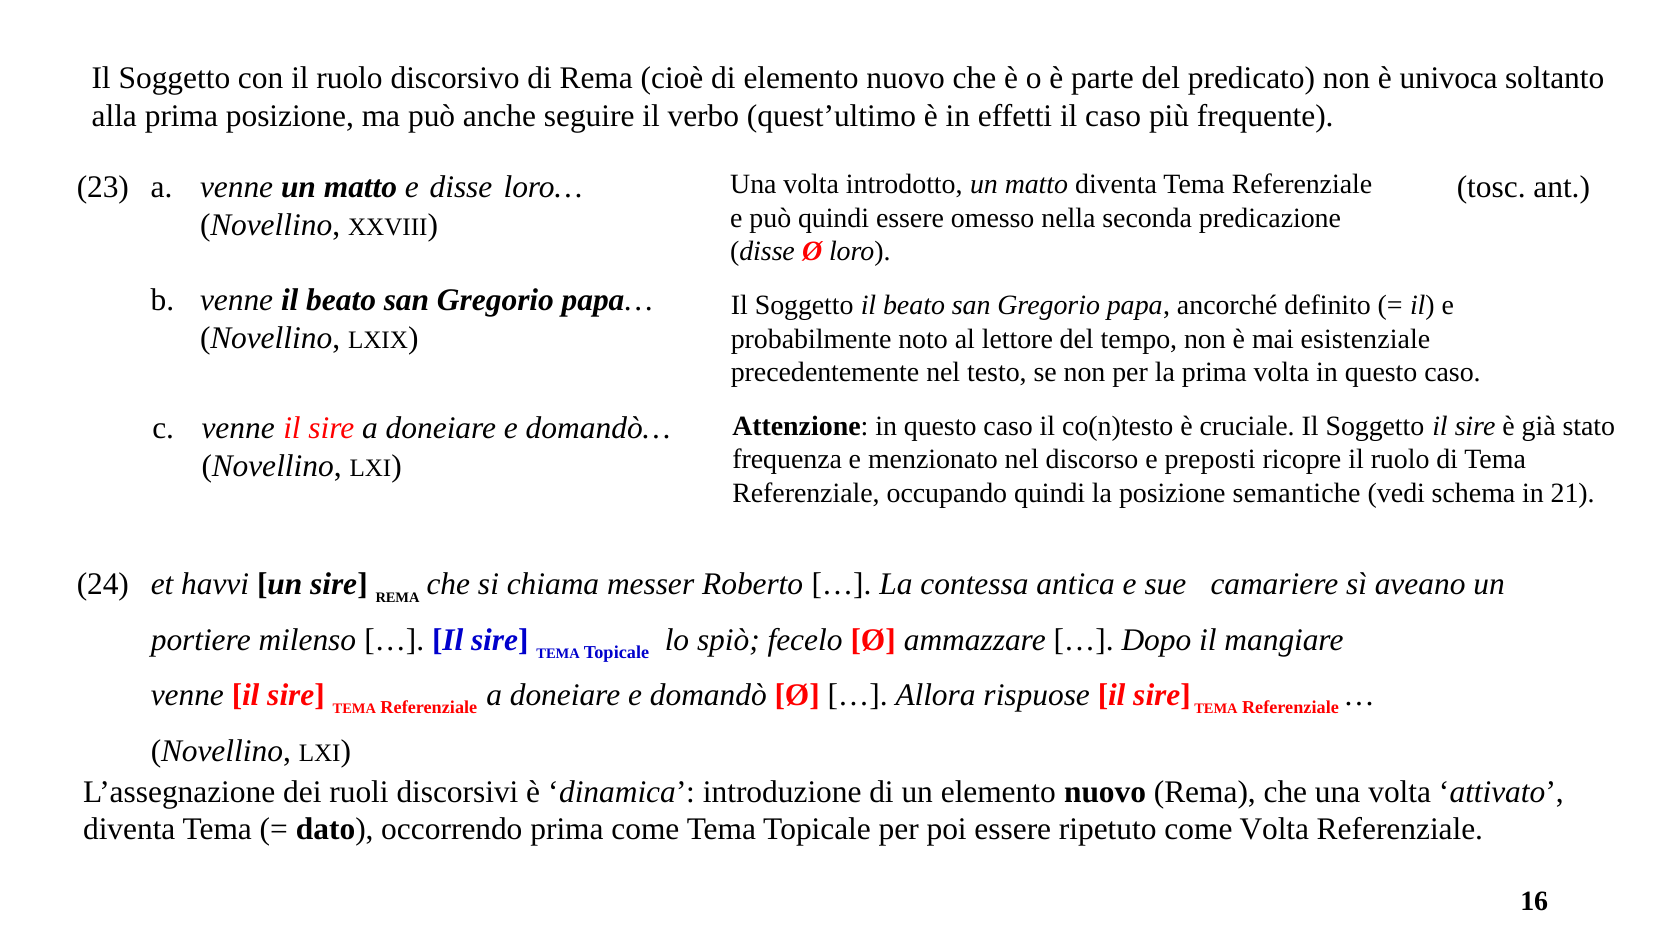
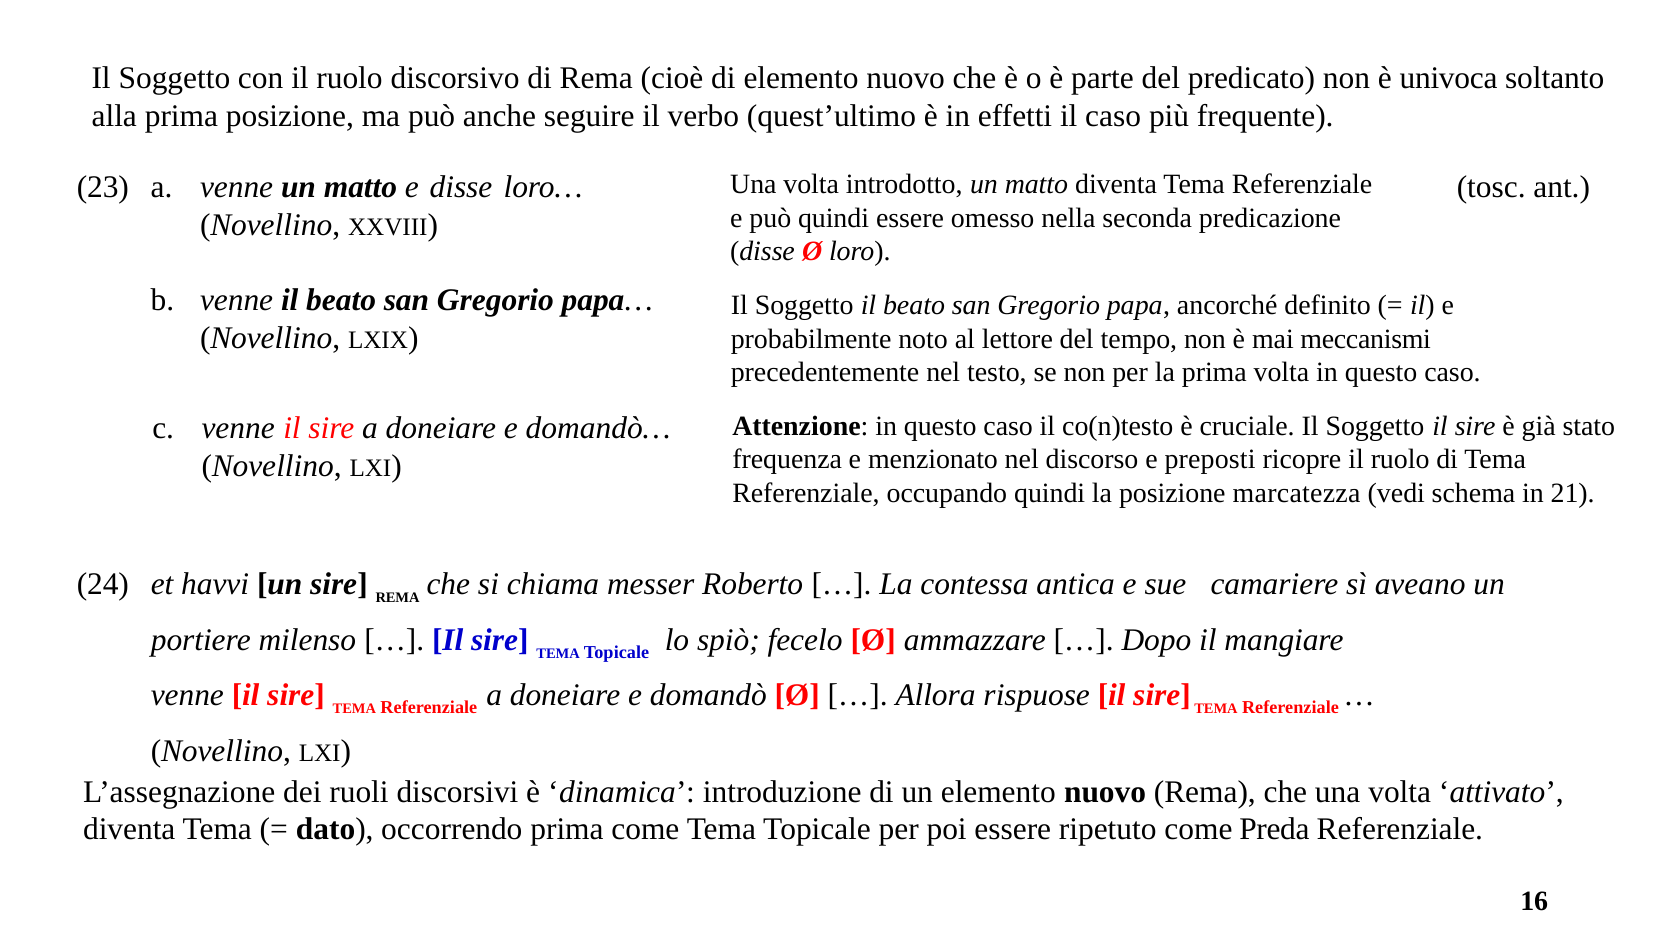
esistenziale: esistenziale -> meccanismi (1366, 339)
semantiche: semantiche -> marcatezza (1297, 493)
come Volta: Volta -> Preda (1274, 829)
